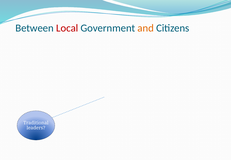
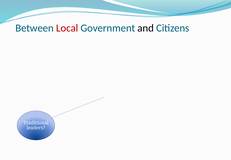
and colour: orange -> black (146, 28)
